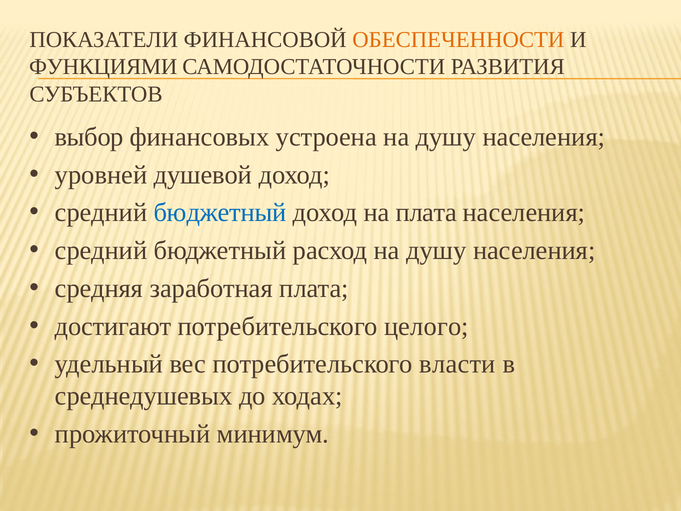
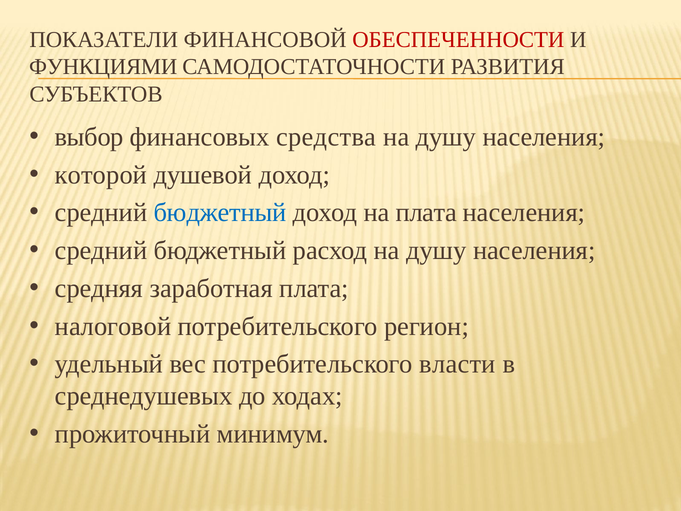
ОБЕСПЕЧЕННОСТИ colour: orange -> red (458, 40)
устроена: устроена -> средства (326, 137)
уровней: уровней -> которой (101, 175)
достигают: достигают -> налоговой (113, 326)
целого: целого -> регион (427, 326)
